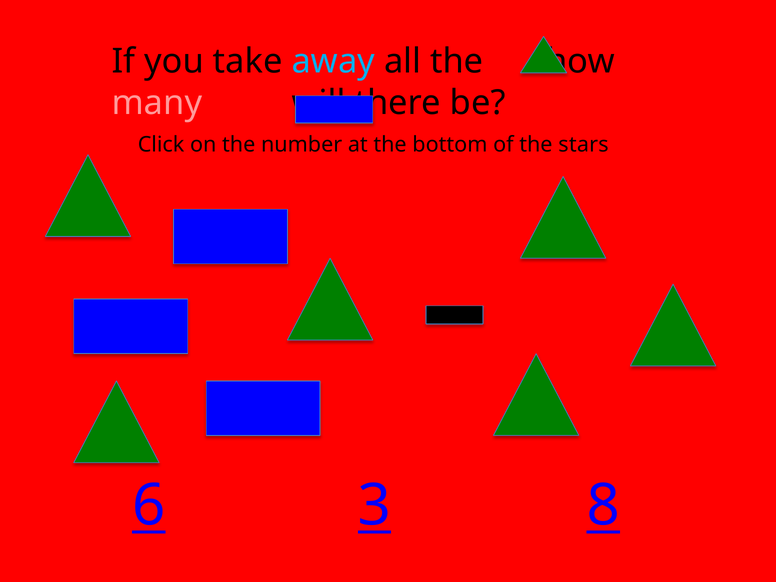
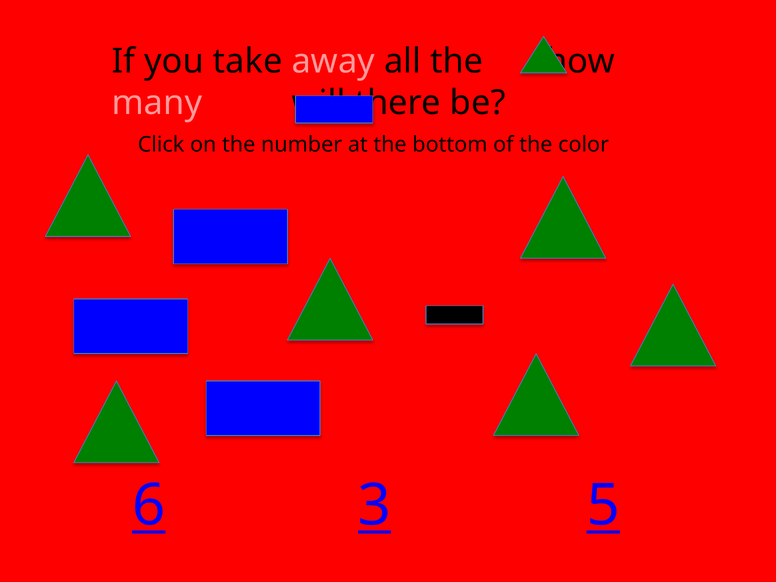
away colour: light blue -> pink (333, 62)
stars: stars -> color (584, 144)
8: 8 -> 5 (603, 505)
